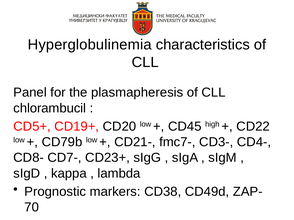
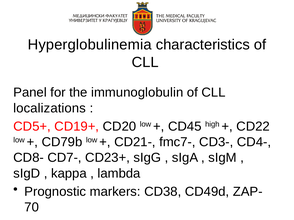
plasmapheresis: plasmapheresis -> immunoglobulin (137, 93)
chlorambucil: chlorambucil -> localizations (50, 108)
